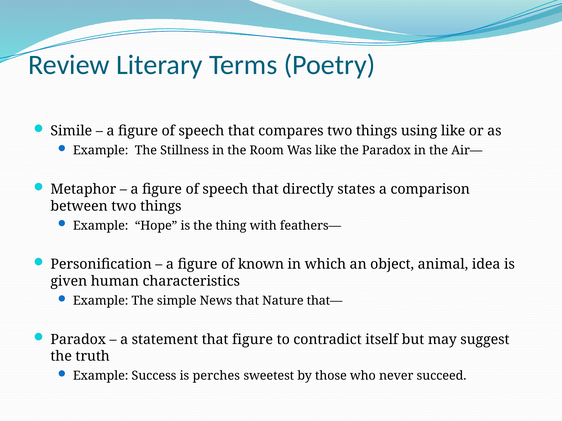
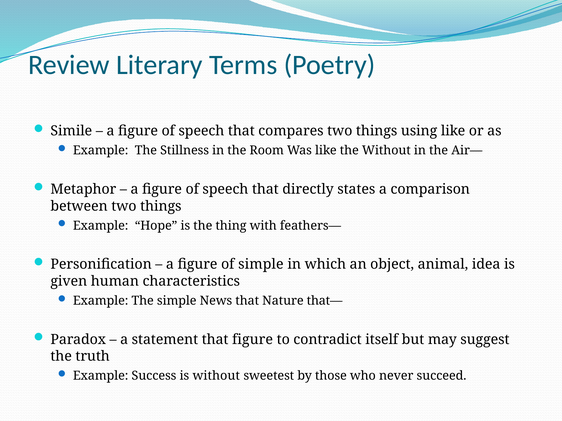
the Paradox: Paradox -> Without (386, 151)
of known: known -> simple (261, 265)
is perches: perches -> without (216, 376)
